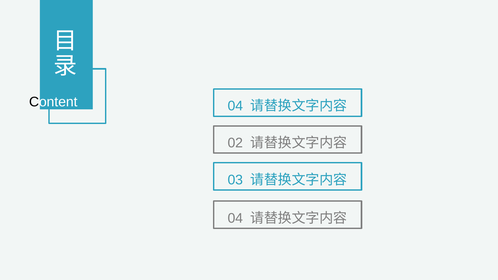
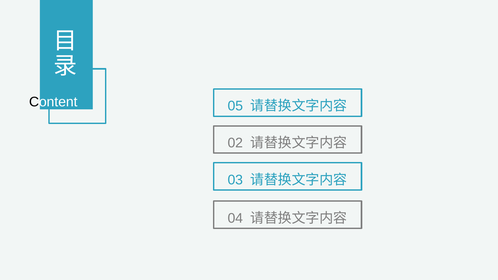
Content 04: 04 -> 05 (235, 106)
